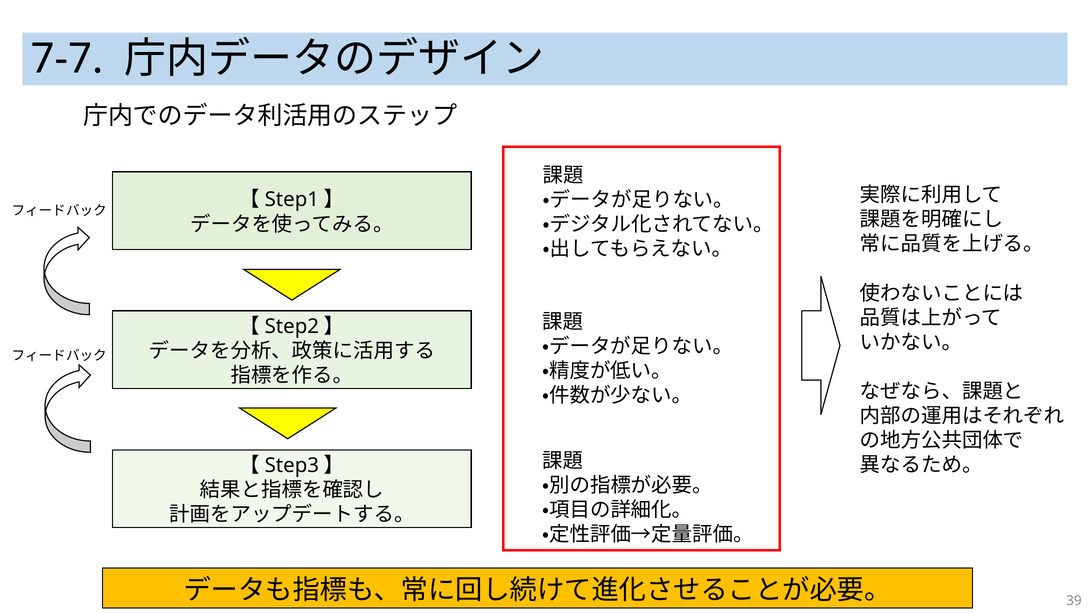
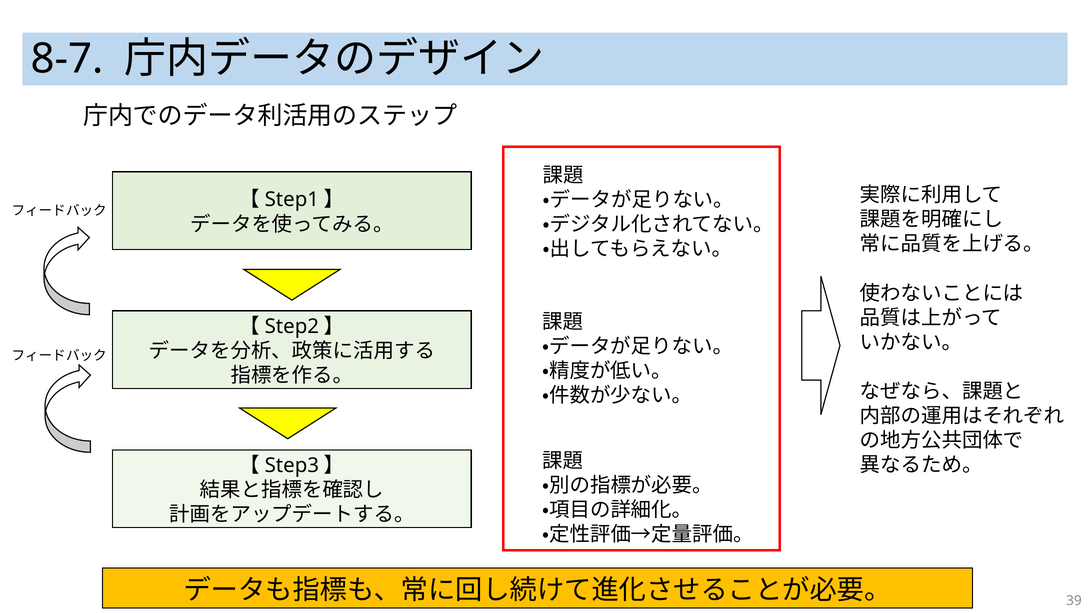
7-7: 7-7 -> 8-7 (67, 59)
